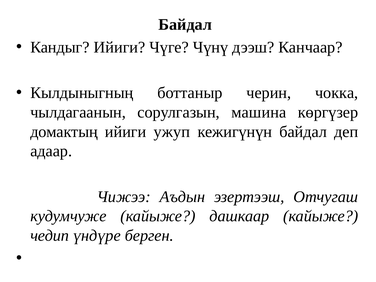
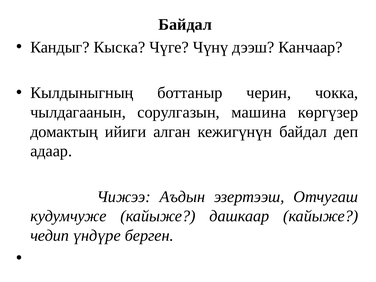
Кандыг Ийиги: Ийиги -> Кыска (119, 47)
ужуп: ужуп -> алган (172, 132)
